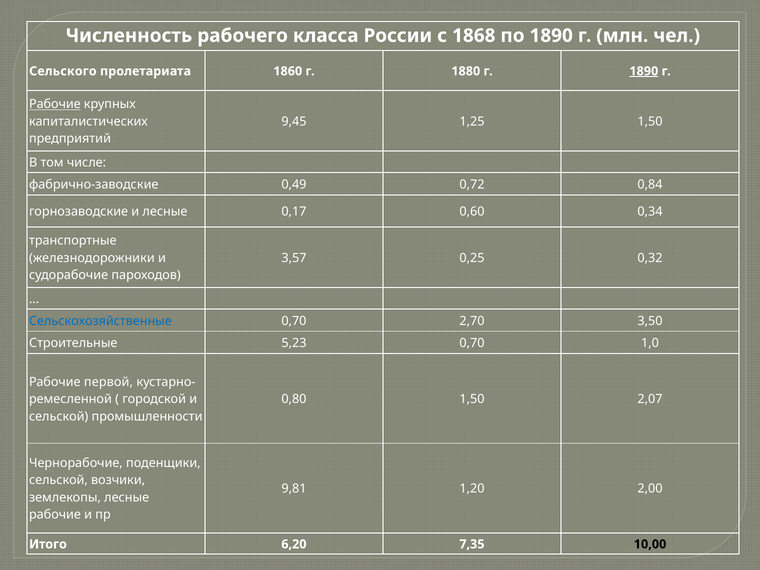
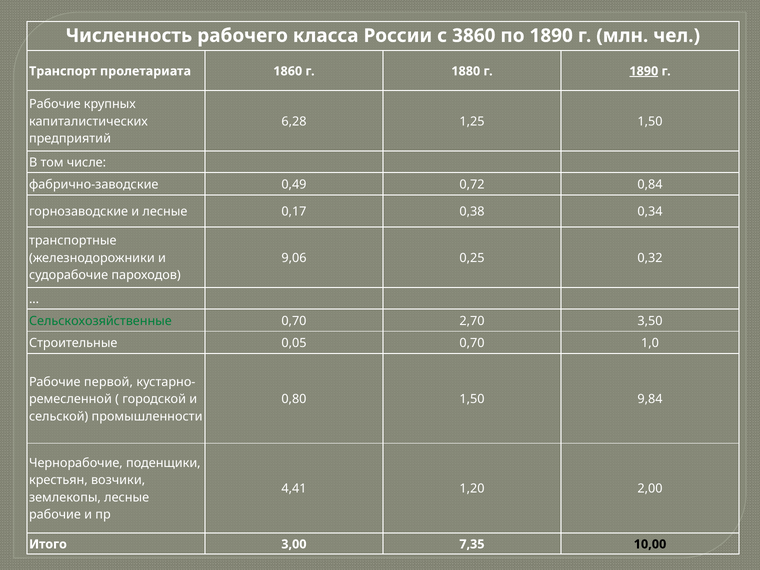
1868: 1868 -> 3860 (474, 36)
Сельского: Сельского -> Транспорт (63, 71)
Рабочие underline: present -> none (55, 104)
9,45: 9,45 -> 6,28 (294, 122)
0,60: 0,60 -> 0,38 (472, 212)
3,57: 3,57 -> 9,06 (294, 258)
Сельскохозяйственные colour: blue -> green (100, 321)
5,23: 5,23 -> 0,05 (294, 343)
2,07: 2,07 -> 9,84 (650, 399)
сельской: сельской -> крестьян (58, 480)
9,81: 9,81 -> 4,41 (294, 489)
6,20: 6,20 -> 3,00 (294, 544)
